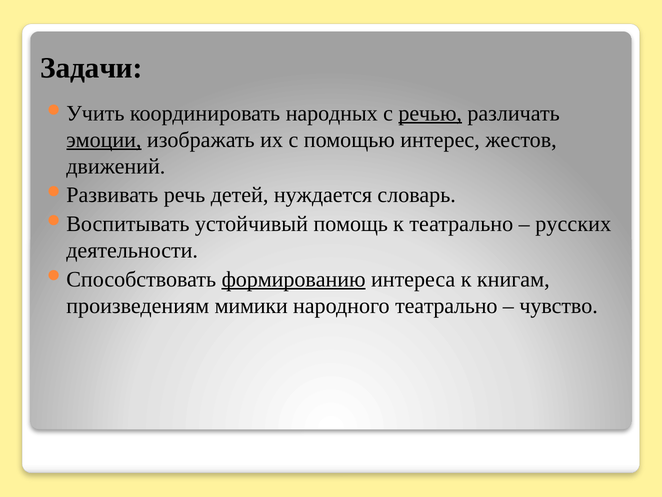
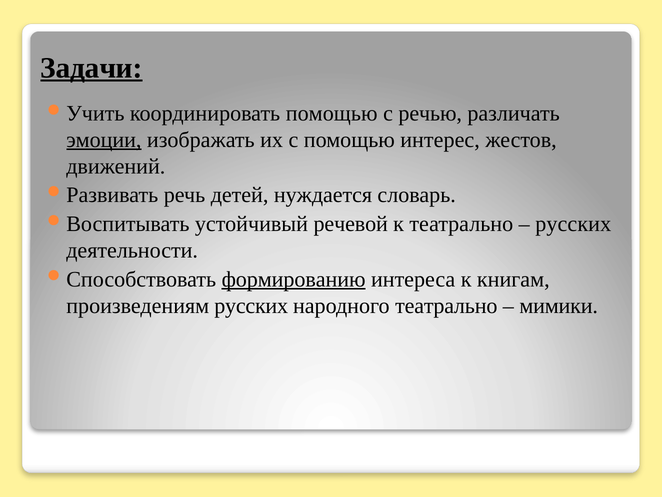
Задачи underline: none -> present (91, 68)
координировать народных: народных -> помощью (332, 113)
речью underline: present -> none (430, 113)
помощь: помощь -> речевой (351, 224)
произведениям мимики: мимики -> русских (251, 305)
чувство: чувство -> мимики (559, 305)
